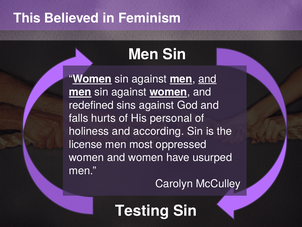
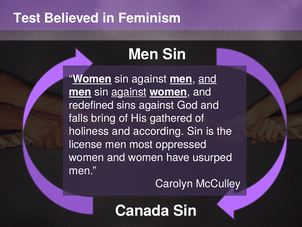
This: This -> Test (27, 18)
against underline: none -> present (129, 92)
hurts: hurts -> bring (103, 118)
personal: personal -> gathered (171, 118)
Testing: Testing -> Canada (142, 210)
